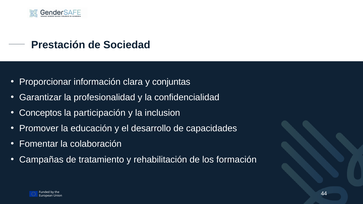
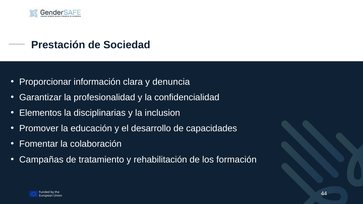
conjuntas: conjuntas -> denuncia (171, 82)
Conceptos: Conceptos -> Elementos (40, 113)
participación: participación -> disciplinarias (100, 113)
